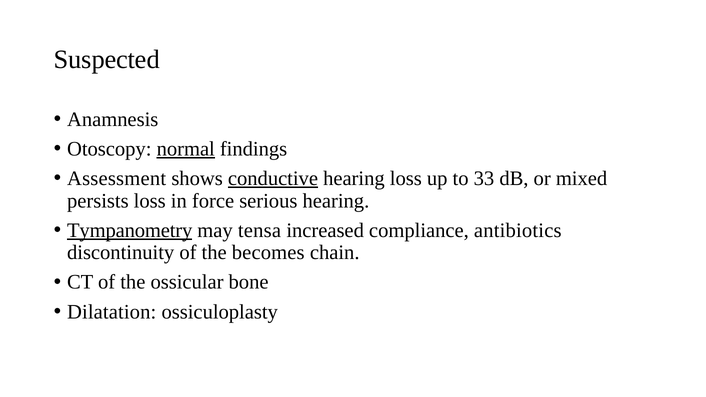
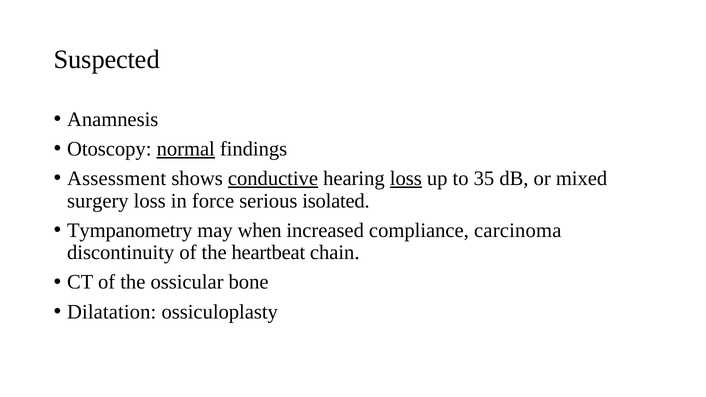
loss underline: none -> present (406, 179)
33: 33 -> 35 (484, 179)
persists: persists -> surgery (98, 201)
serious hearing: hearing -> isolated (336, 201)
Tympanometry underline: present -> none (130, 230)
tensa: tensa -> when (260, 230)
antibiotics: antibiotics -> carcinoma (518, 230)
becomes: becomes -> heartbeat (268, 253)
